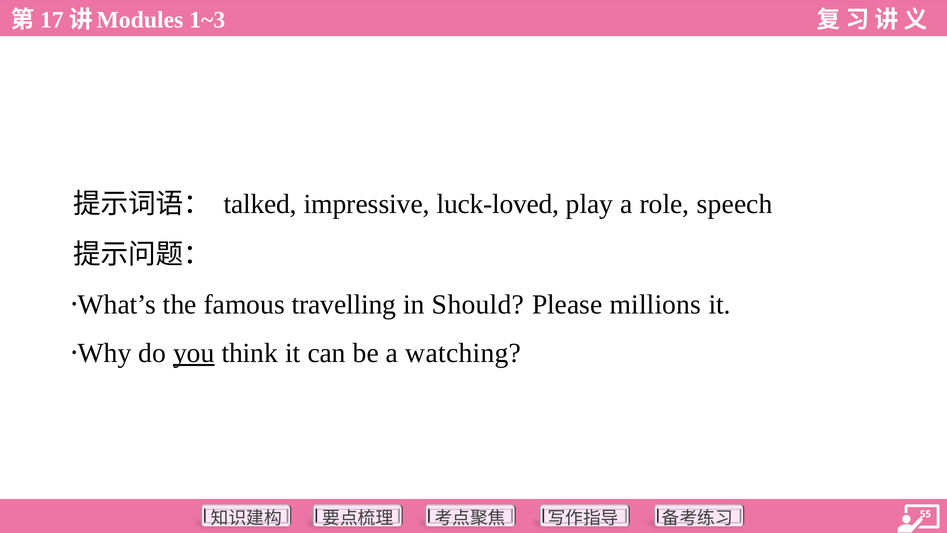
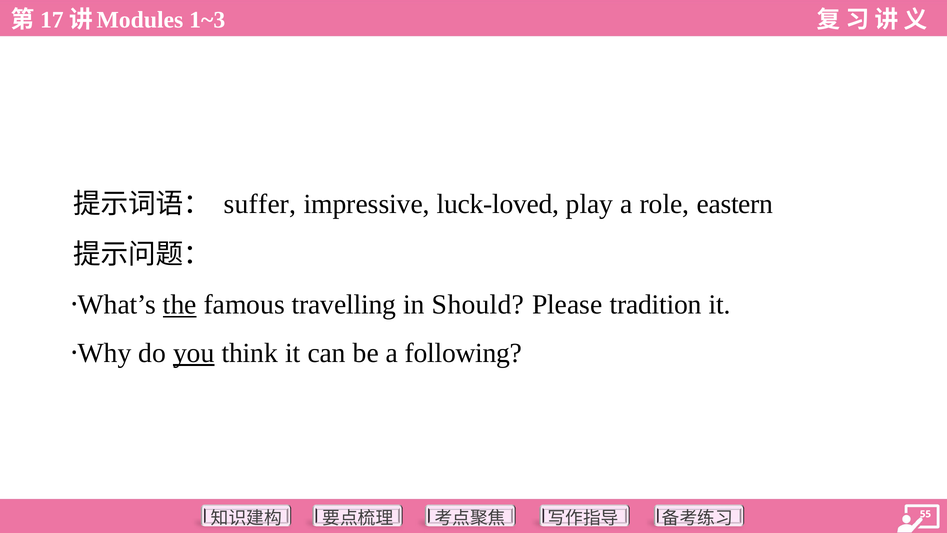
talked: talked -> suffer (260, 204)
speech: speech -> eastern (735, 204)
the underline: none -> present (180, 305)
millions: millions -> tradition (656, 305)
watching: watching -> following (463, 353)
